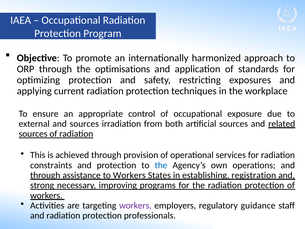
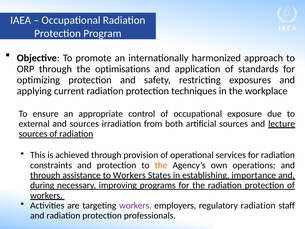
related: related -> lecture (282, 124)
the colour: blue -> orange (161, 165)
registration: registration -> importance (254, 175)
strong: strong -> during (42, 185)
regulatory guidance: guidance -> radiation (258, 205)
